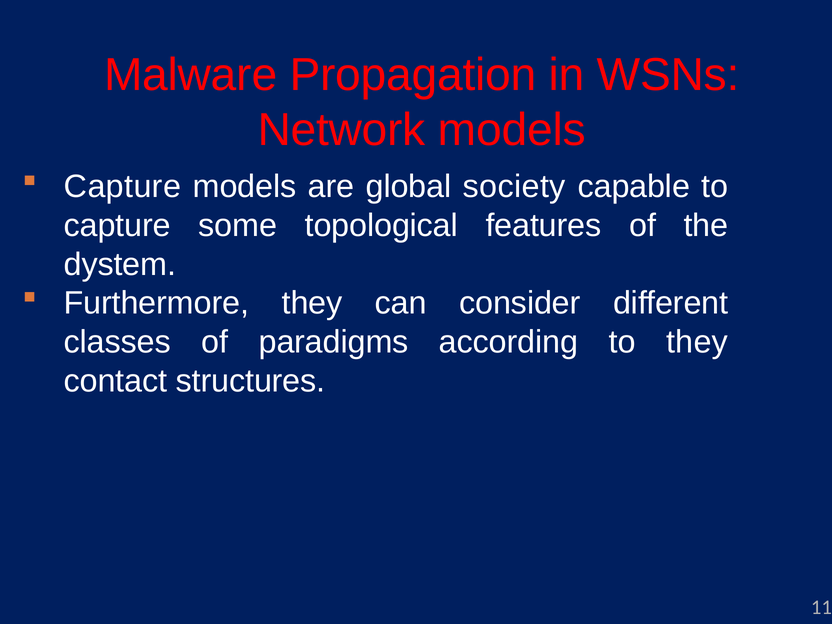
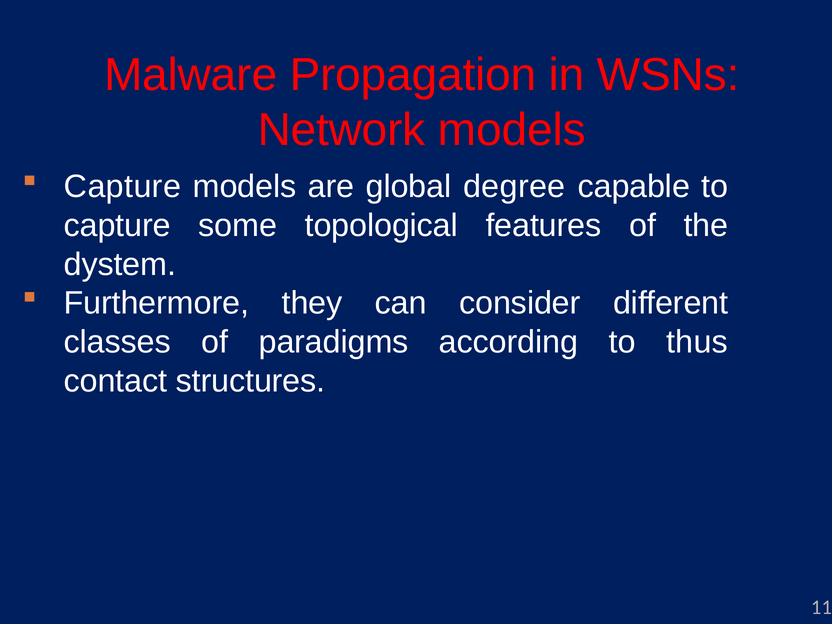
society: society -> degree (514, 187)
to they: they -> thus (697, 342)
